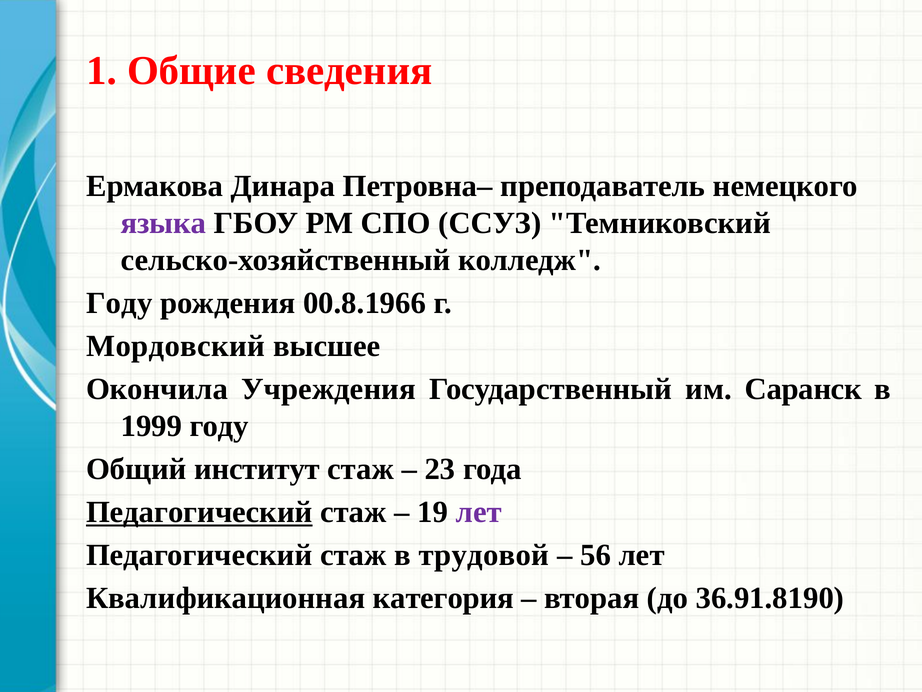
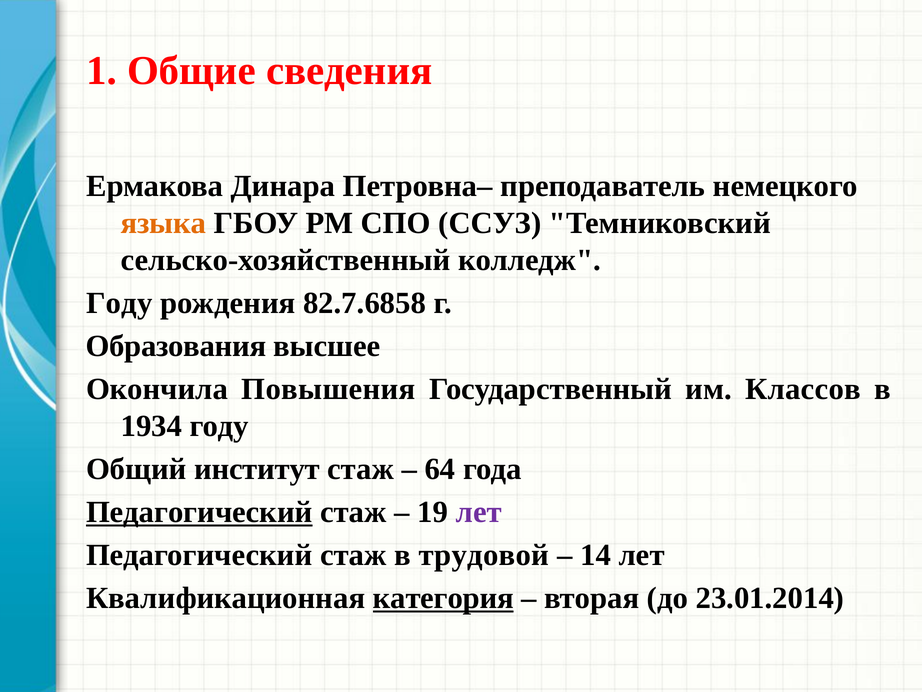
языка colour: purple -> orange (163, 223)
00.8.1966: 00.8.1966 -> 82.7.6858 (365, 303)
Мордовский: Мордовский -> Образования (176, 346)
Учреждения: Учреждения -> Повышения (328, 389)
Саранск: Саранск -> Классов (803, 389)
1999: 1999 -> 1934 (151, 426)
23: 23 -> 64 (440, 469)
56: 56 -> 14 (596, 555)
категория underline: none -> present (443, 598)
36.91.8190: 36.91.8190 -> 23.01.2014 (770, 598)
